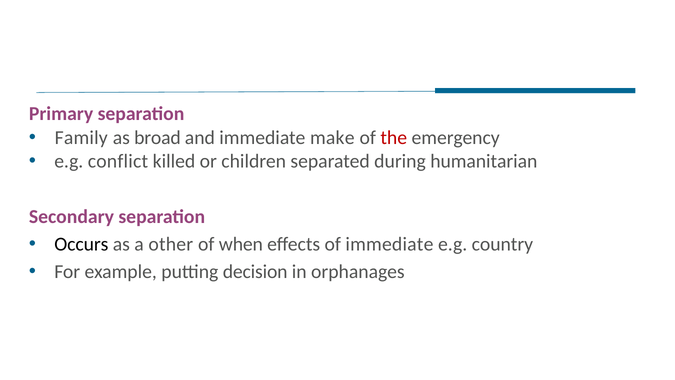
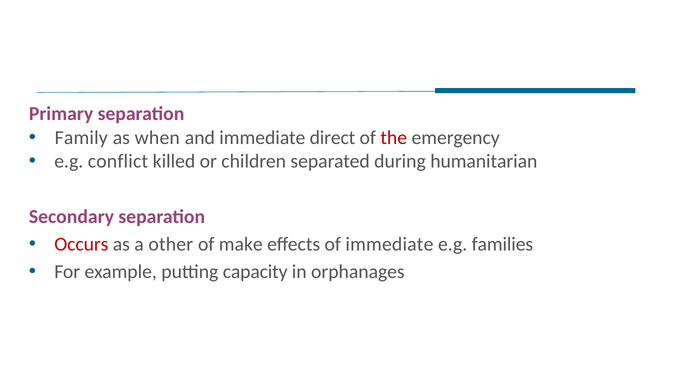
broad: broad -> when (157, 138)
make: make -> direct (332, 138)
Occurs colour: black -> red (81, 244)
when: when -> make (241, 244)
country: country -> families (502, 244)
decision: decision -> capacity (255, 271)
